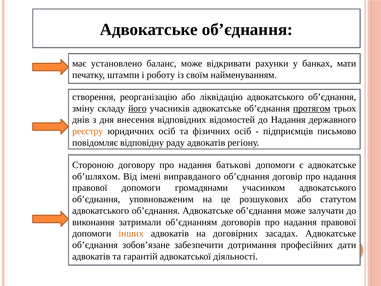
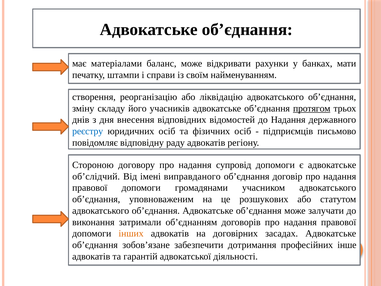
установлено: установлено -> матеріалами (117, 63)
роботу: роботу -> справи (161, 75)
його underline: present -> none (137, 108)
реєстру colour: orange -> blue (88, 131)
батькові: батькові -> супровід (234, 165)
об’шляхом: об’шляхом -> об’слідчий (96, 176)
дати: дати -> інше (347, 245)
